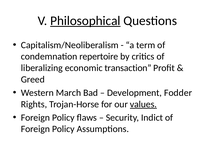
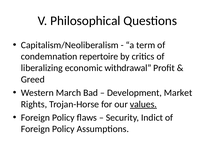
Philosophical underline: present -> none (85, 21)
transaction: transaction -> withdrawal (128, 68)
Fodder: Fodder -> Market (178, 93)
